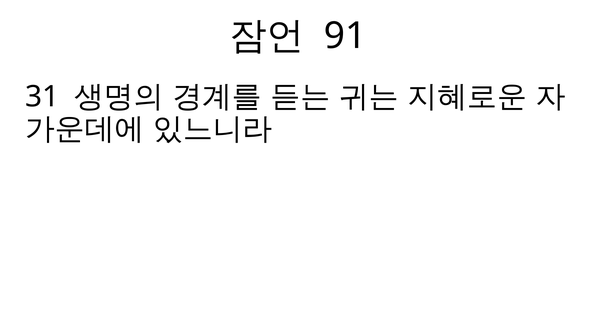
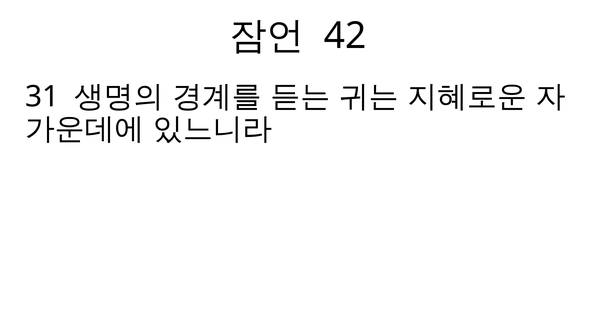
91: 91 -> 42 (345, 36)
